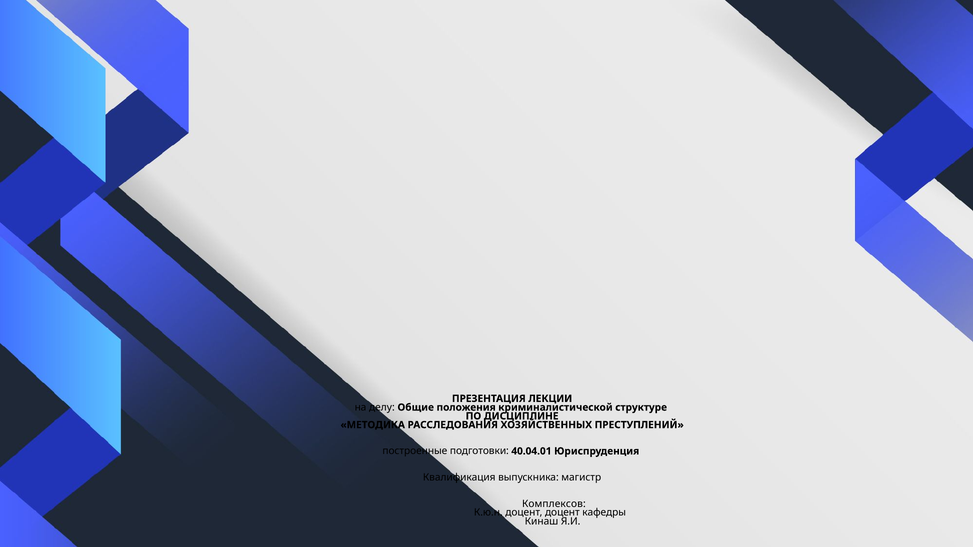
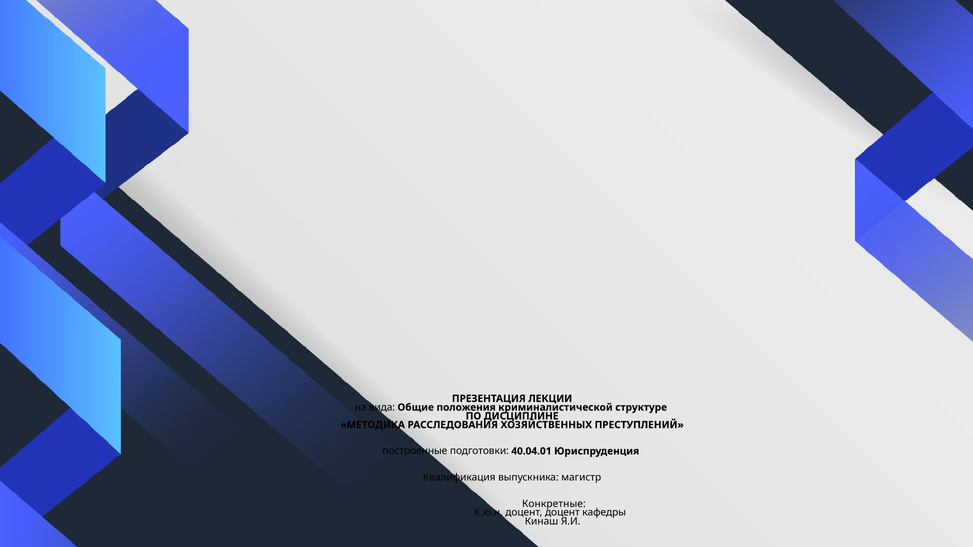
делу: делу -> вида (382, 408)
Комплексов: Комплексов -> Конкретные (554, 504)
